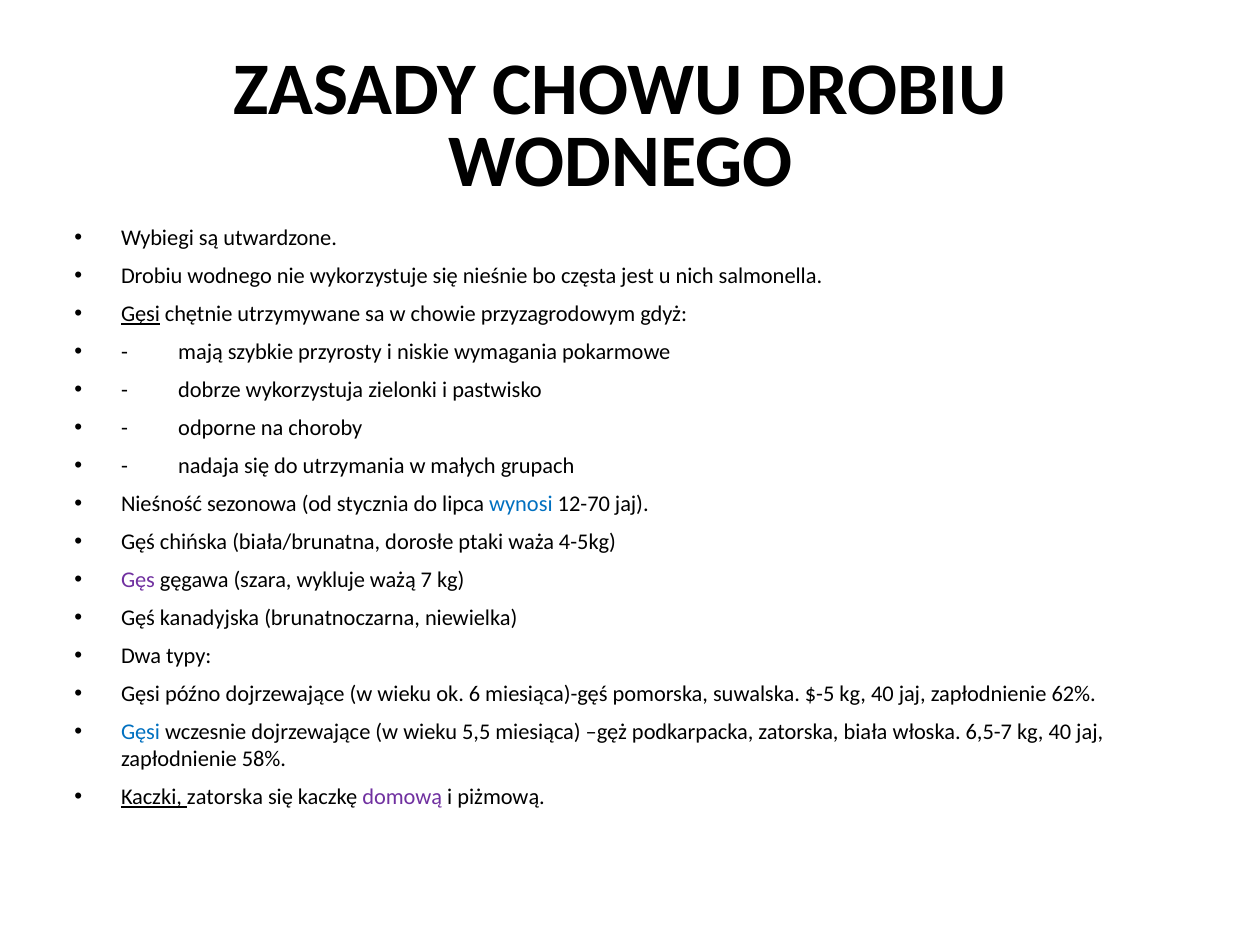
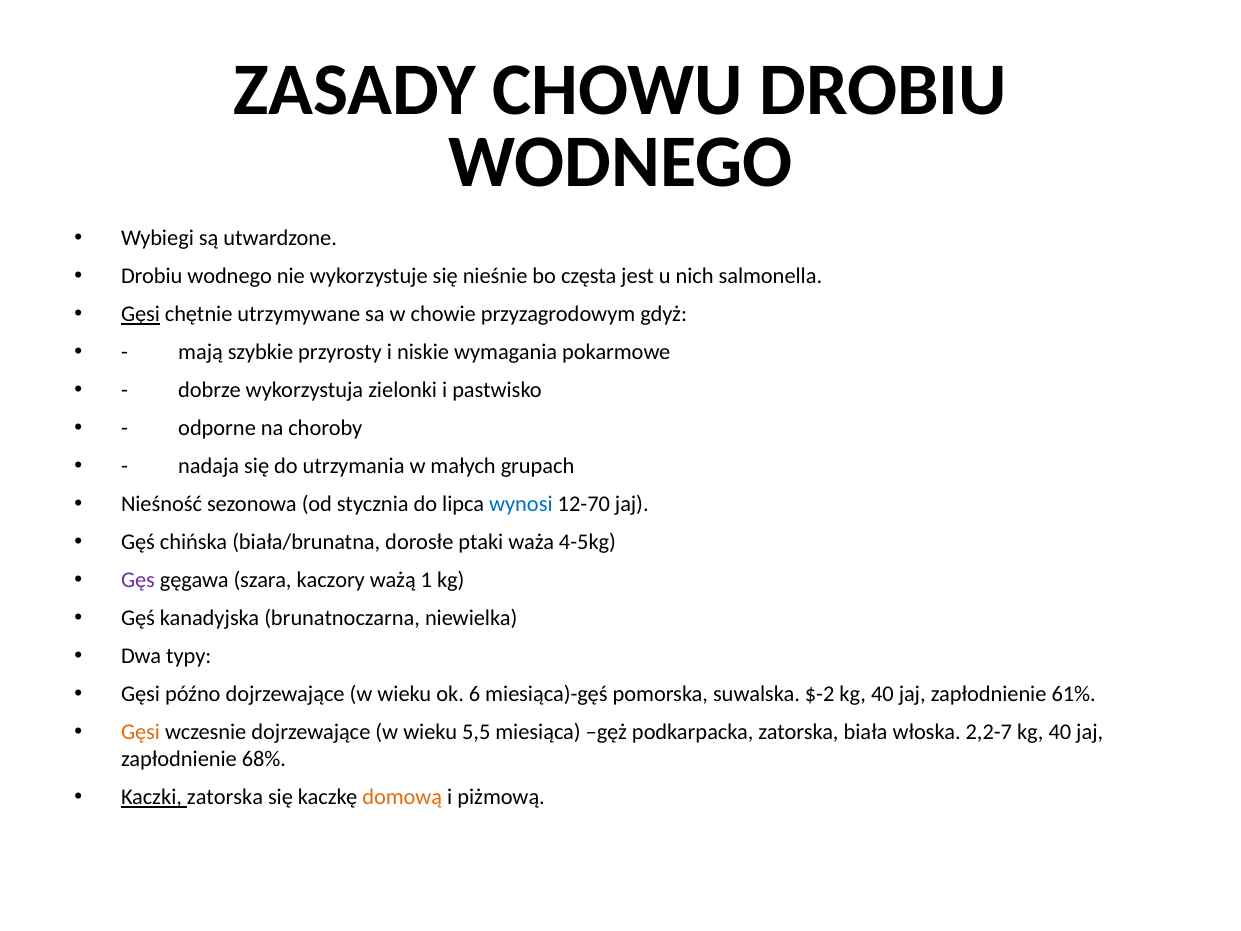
wykluje: wykluje -> kaczory (331, 580)
7: 7 -> 1 (426, 580)
$-5: $-5 -> $-2 (820, 694)
62%: 62% -> 61% (1074, 694)
Gęsi colour: blue -> orange (141, 732)
6,5-7: 6,5-7 -> 2,2-7 (989, 732)
58%: 58% -> 68% (264, 759)
domową colour: purple -> orange (402, 797)
